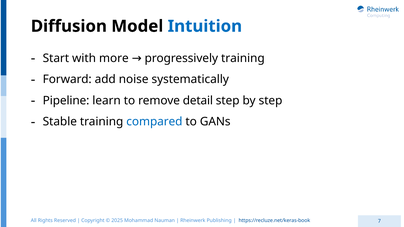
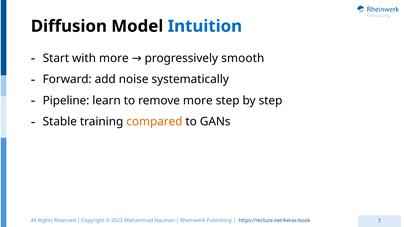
progressively training: training -> smooth (243, 58)
remove detail: detail -> more (198, 101)
compared colour: blue -> orange (154, 122)
